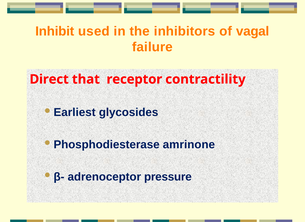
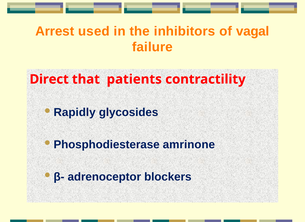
Inhibit: Inhibit -> Arrest (55, 31)
receptor: receptor -> patients (134, 79)
Earliest: Earliest -> Rapidly (75, 112)
pressure: pressure -> blockers (168, 177)
